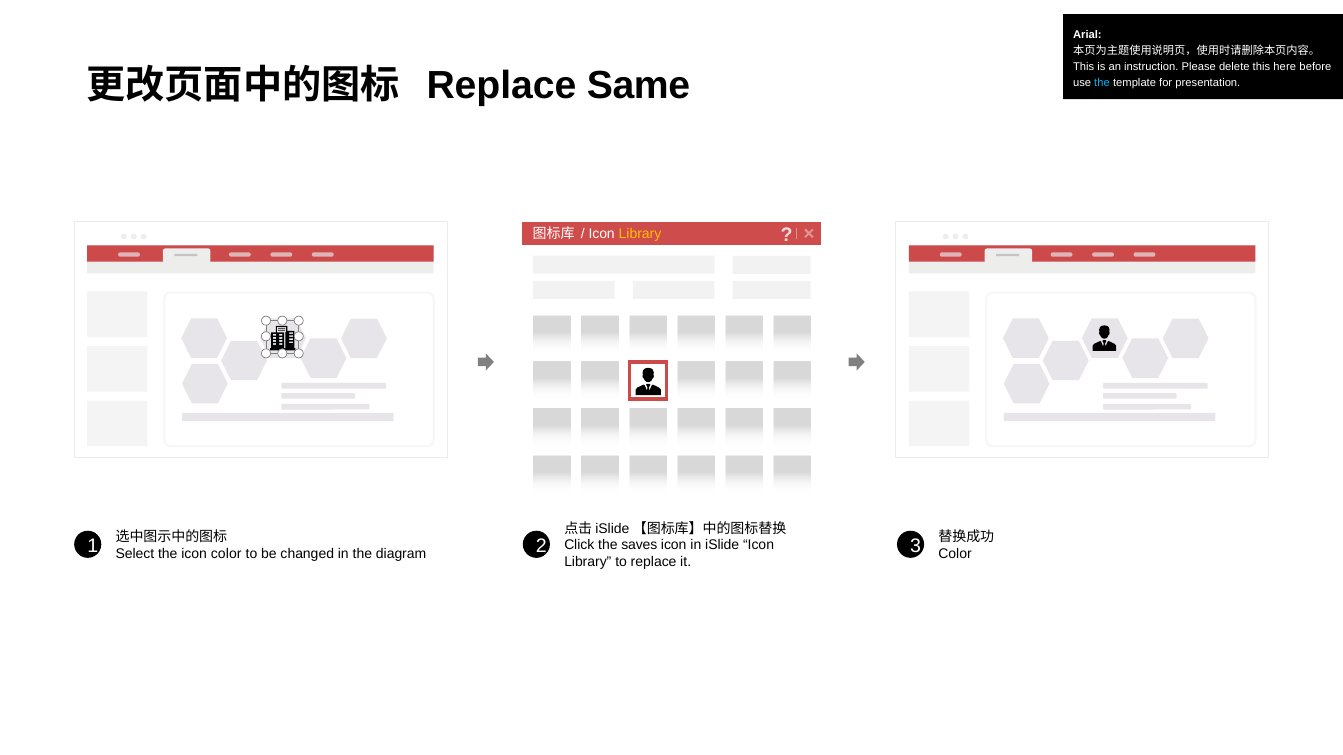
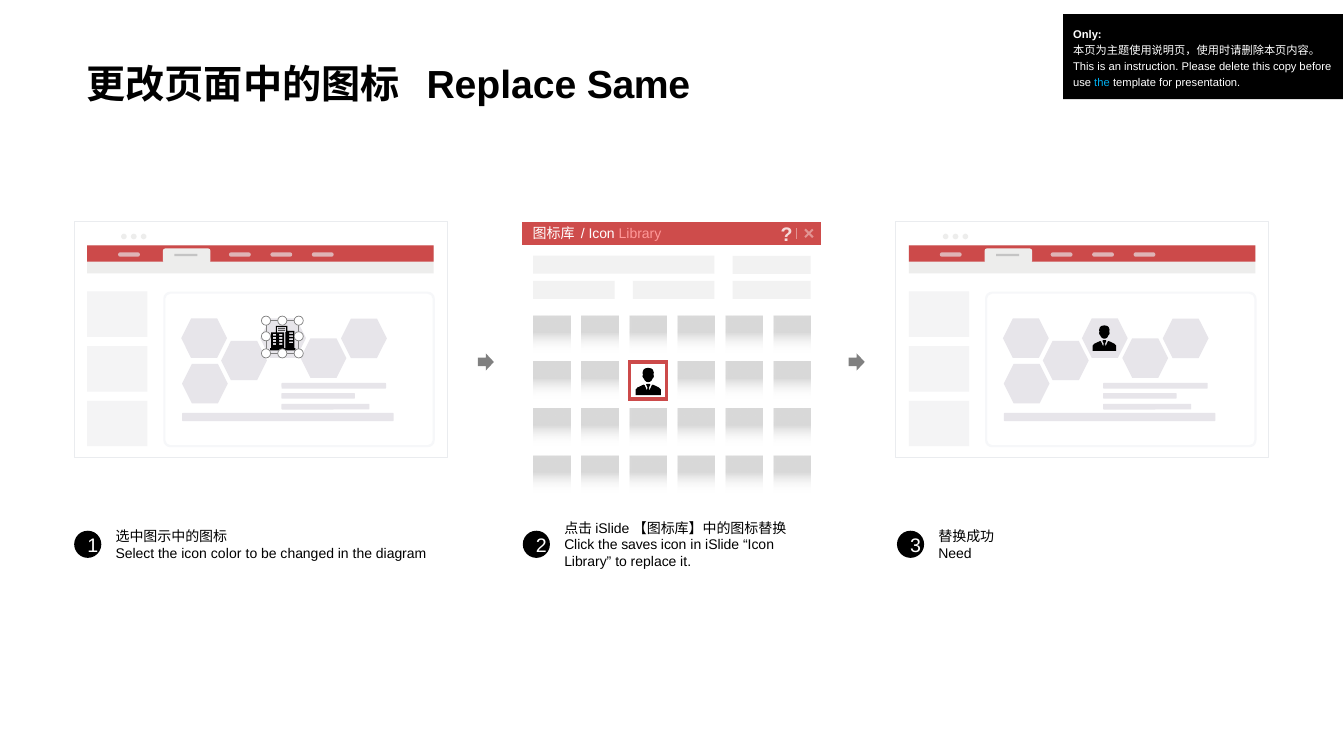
Arial: Arial -> Only (1087, 35)
here: here -> copy (1285, 67)
Library colour: yellow -> pink (640, 235)
Color: Color -> Need (955, 554)
